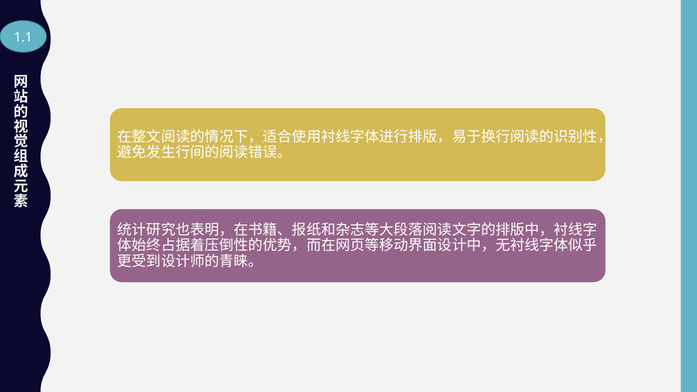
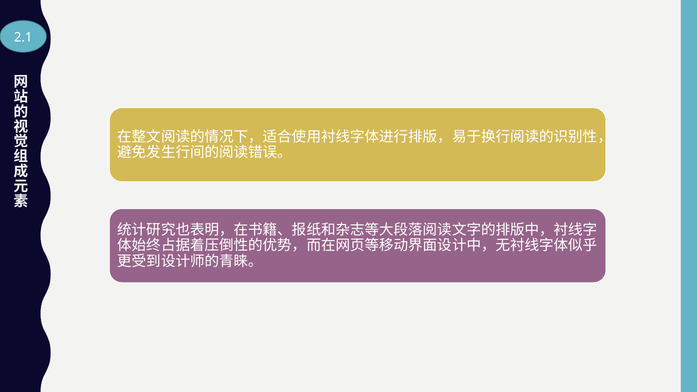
1.1: 1.1 -> 2.1 (23, 37)
